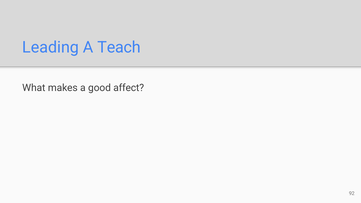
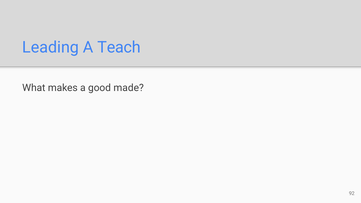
affect: affect -> made (129, 88)
